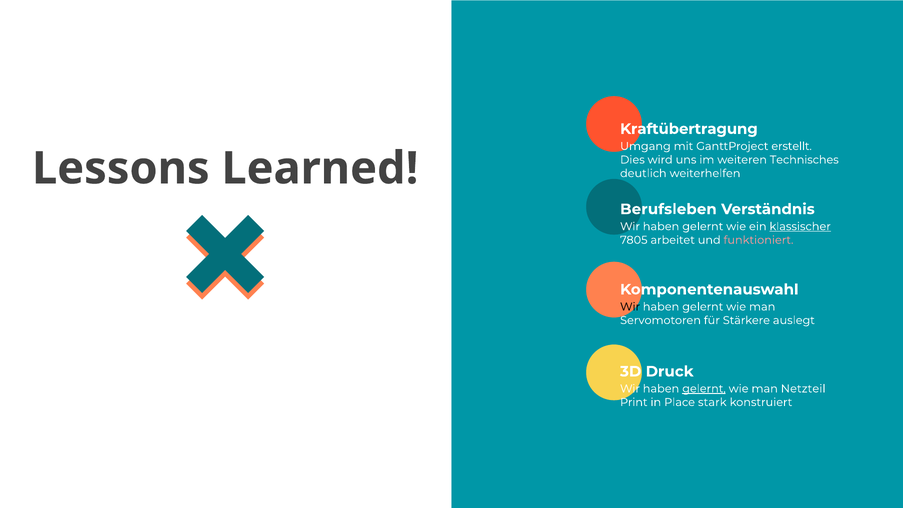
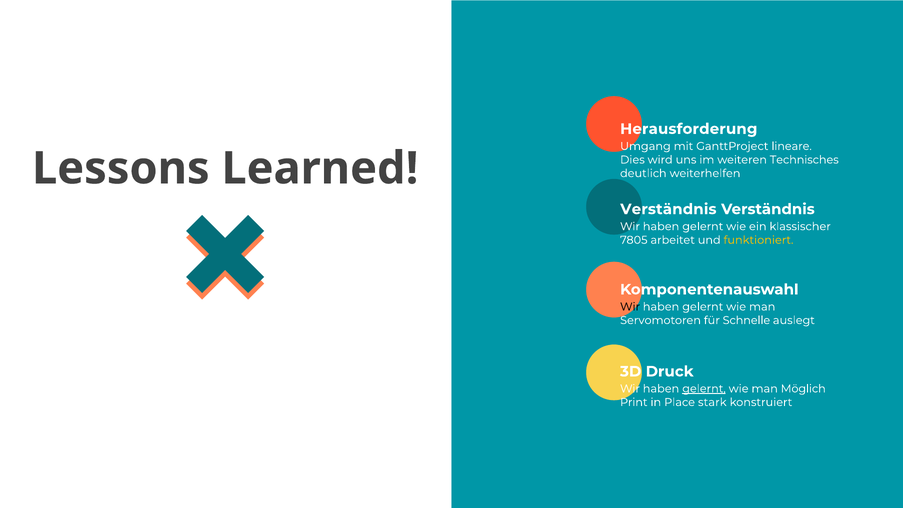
Kraftübertragung: Kraftübertragung -> Herausforderung (689, 129)
erstellt: erstellt -> lineare (792, 146)
Berufsleben: Berufsleben -> Verständnis (668, 209)
klassischer underline: present -> none (800, 226)
funktioniert colour: pink -> yellow (758, 240)
Stärkere: Stärkere -> Schnelle (746, 320)
Netzteil: Netzteil -> Möglich (803, 389)
